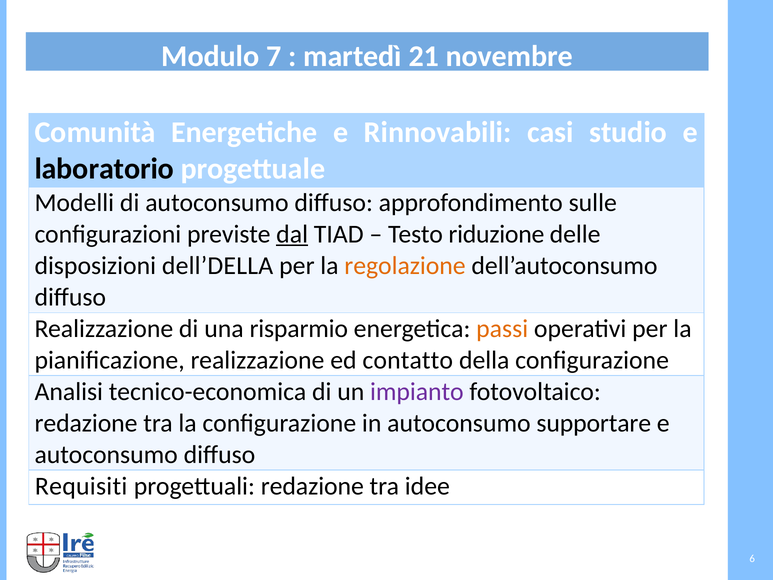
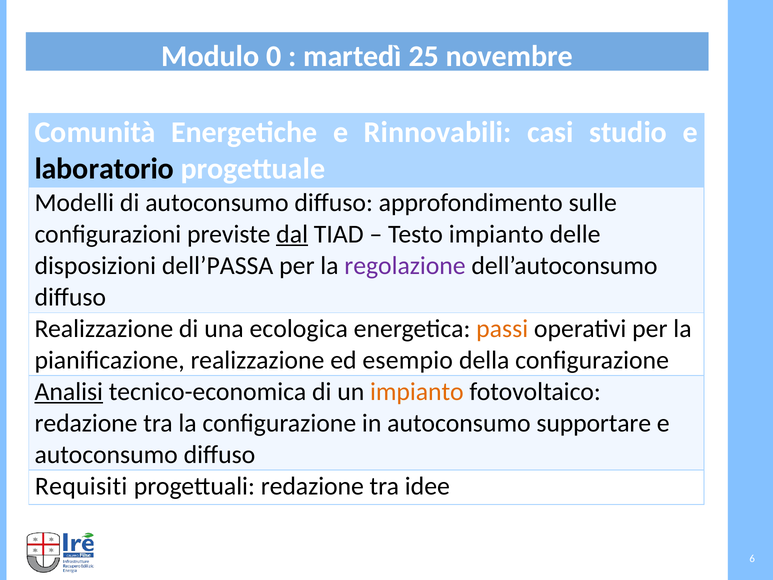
7: 7 -> 0 (274, 56)
21: 21 -> 25 (424, 56)
Testo riduzione: riduzione -> impianto (496, 234)
dell’DELLA: dell’DELLA -> dell’PASSA (218, 266)
regolazione colour: orange -> purple (405, 266)
risparmio: risparmio -> ecologica (299, 329)
contatto: contatto -> esempio (408, 360)
Analisi underline: none -> present (69, 391)
impianto colour: purple -> orange (417, 391)
